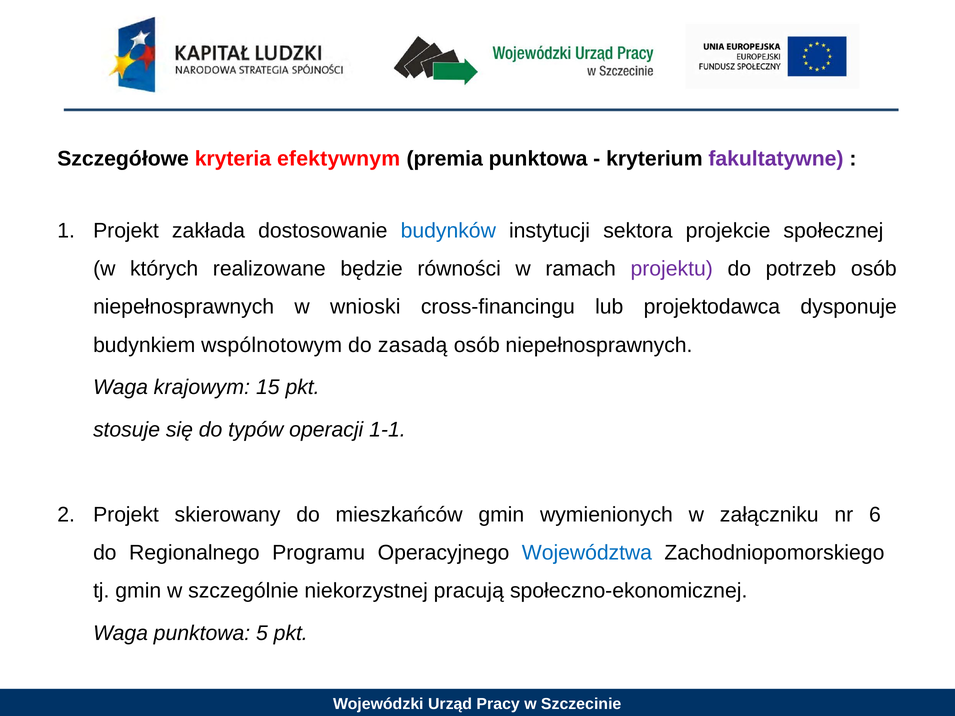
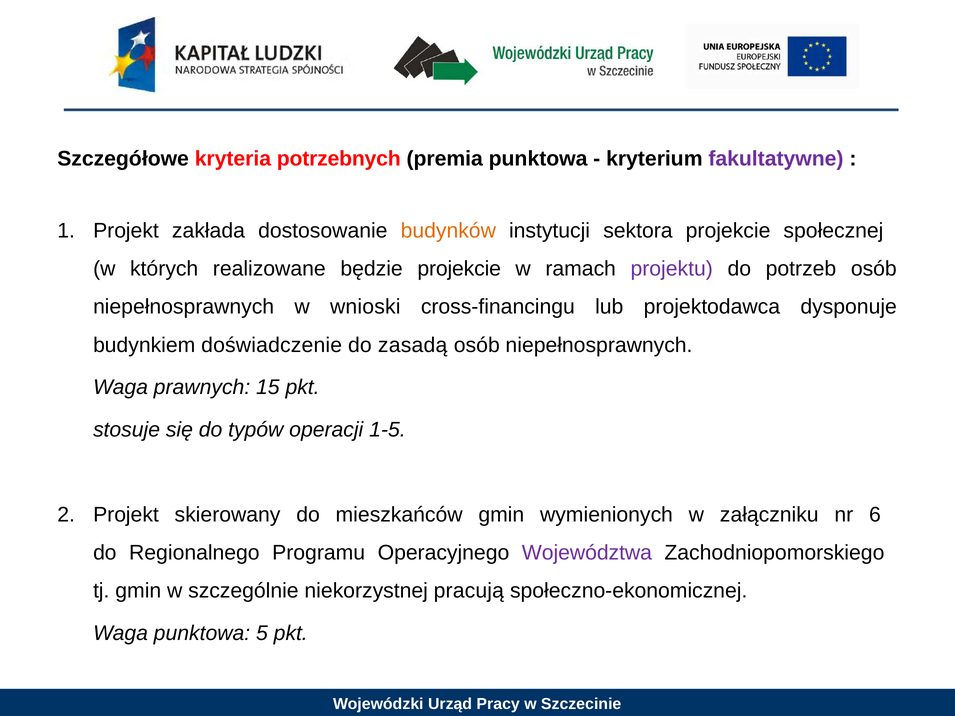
efektywnym: efektywnym -> potrzebnych (339, 159)
budynków colour: blue -> orange (448, 231)
będzie równości: równości -> projekcie (459, 269)
wspólnotowym: wspólnotowym -> doświadczenie (272, 345)
krajowym: krajowym -> prawnych (202, 388)
1-1: 1-1 -> 1-5 (387, 430)
Województwa colour: blue -> purple (587, 553)
